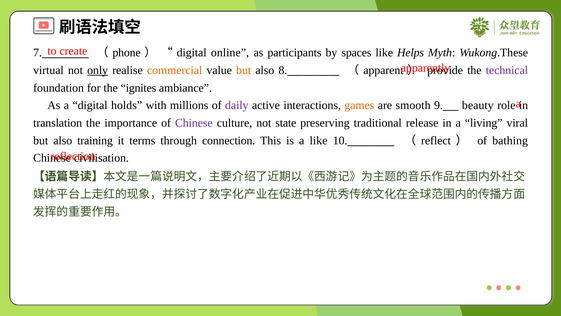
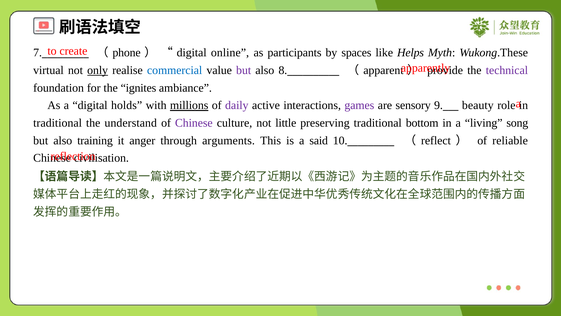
commercial colour: orange -> blue (175, 70)
but colour: orange -> purple (244, 70)
millions underline: none -> present (189, 105)
games colour: orange -> purple (359, 105)
smooth: smooth -> sensory (413, 105)
translation: translation -> traditional (58, 123)
importance: importance -> understand (131, 123)
state: state -> little (286, 123)
release: release -> bottom (422, 123)
viral: viral -> song (517, 123)
terms: terms -> anger (142, 140)
connection: connection -> arguments (229, 140)
a like: like -> said (319, 140)
bathing: bathing -> reliable (510, 140)
